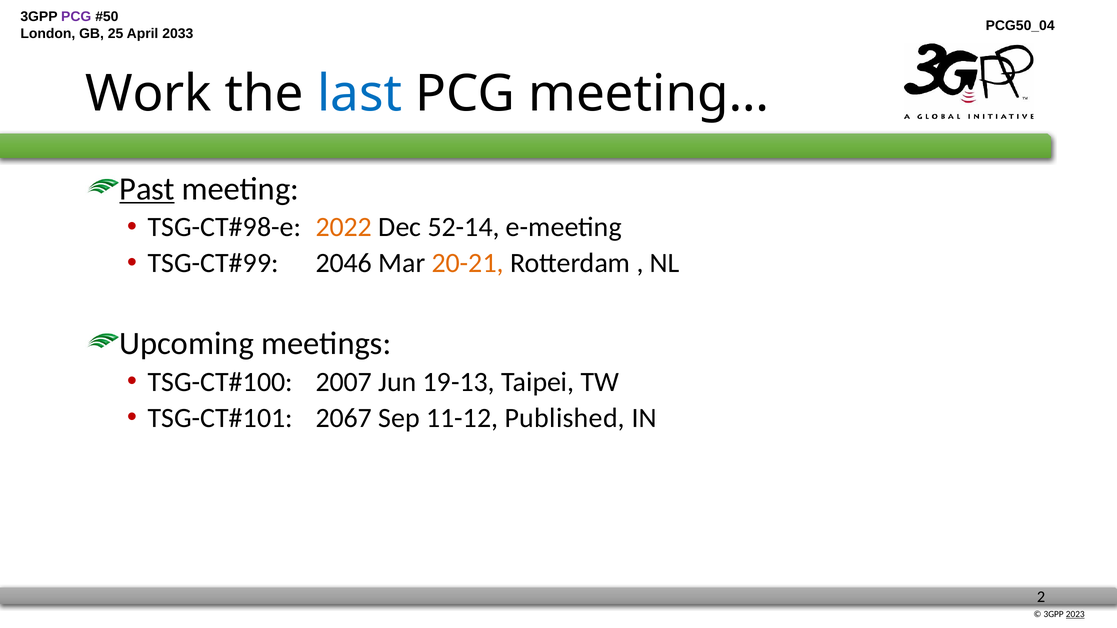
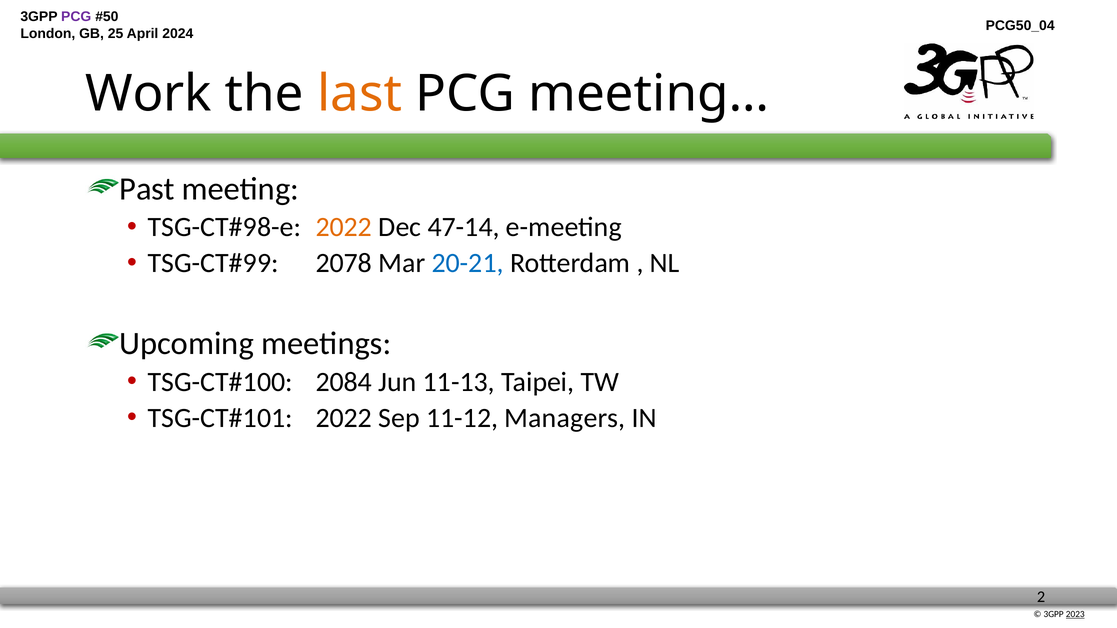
2033: 2033 -> 2024 (178, 34)
last colour: blue -> orange (360, 94)
Past underline: present -> none (147, 189)
52-14: 52-14 -> 47-14 (464, 227)
2046: 2046 -> 2078 (344, 263)
20-21 colour: orange -> blue (468, 263)
2007: 2007 -> 2084 (344, 382)
19-13: 19-13 -> 11-13 (459, 382)
2067: 2067 -> 2022 (344, 418)
Published: Published -> Managers (565, 418)
